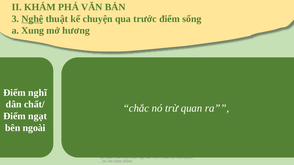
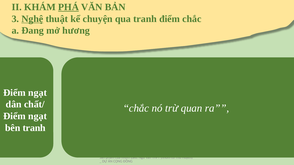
PHÁ underline: none -> present (69, 7)
qua trước: trước -> tranh (145, 19)
điểm sống: sống -> chắc (192, 19)
Xung: Xung -> Đang (33, 31)
nghĩ: nghĩ -> ngạt (38, 93)
bên ngoài: ngoài -> tranh (34, 128)
